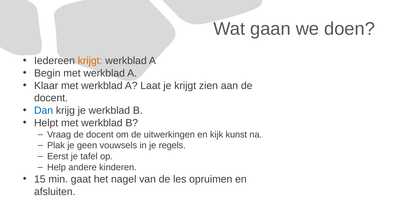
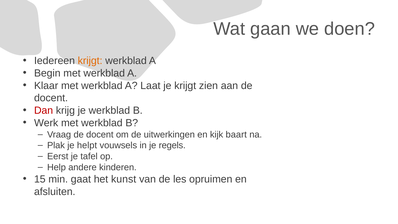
Dan colour: blue -> red (44, 110)
Helpt: Helpt -> Werk (46, 123)
kunst: kunst -> baart (236, 134)
geen: geen -> helpt (87, 145)
nagel: nagel -> kunst (124, 179)
